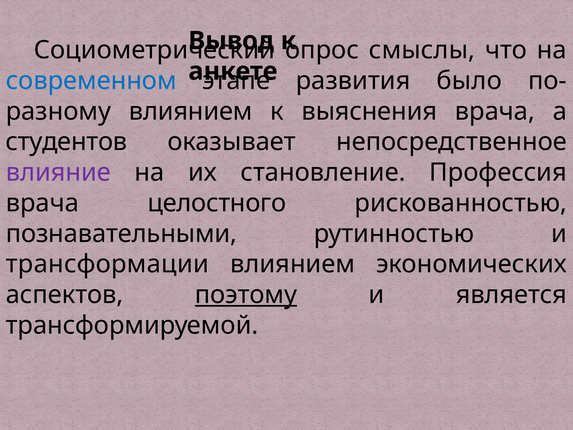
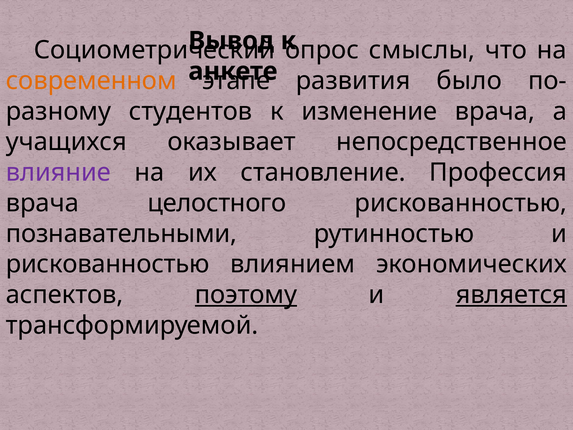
современном colour: blue -> orange (91, 81)
влиянием: влиянием -> студентов (191, 111)
выяснения: выяснения -> изменение (369, 111)
студентов: студентов -> учащихся (66, 142)
трансформации: трансформации -> рискованностью (108, 264)
является underline: none -> present (511, 295)
